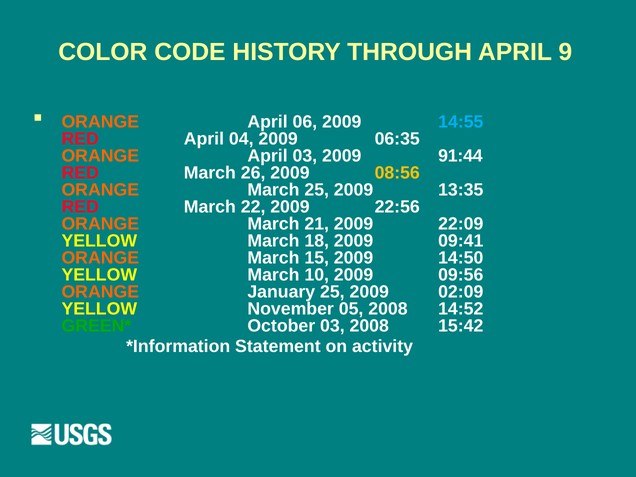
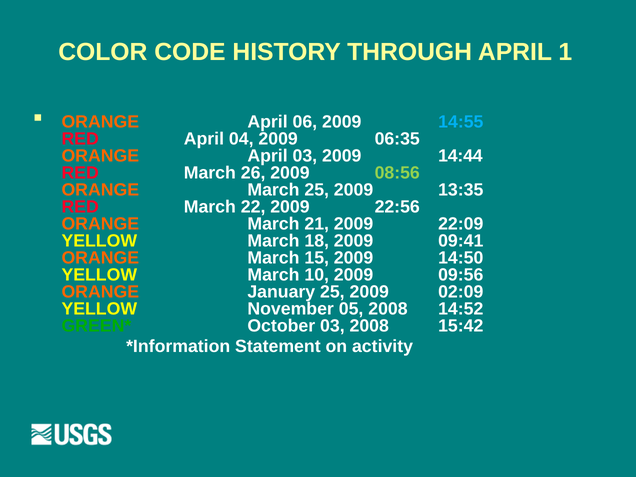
9: 9 -> 1 (565, 52)
91:44: 91:44 -> 14:44 (460, 156)
08:56 colour: yellow -> light green (397, 173)
